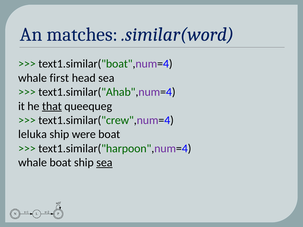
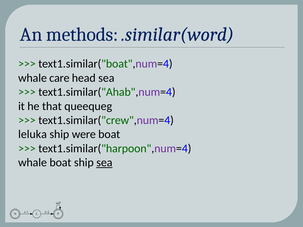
matches: matches -> methods (82, 35)
first: first -> care (59, 78)
that underline: present -> none (52, 106)
